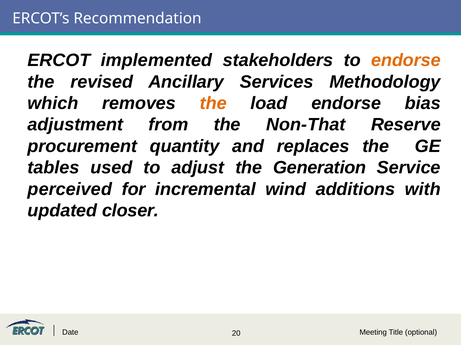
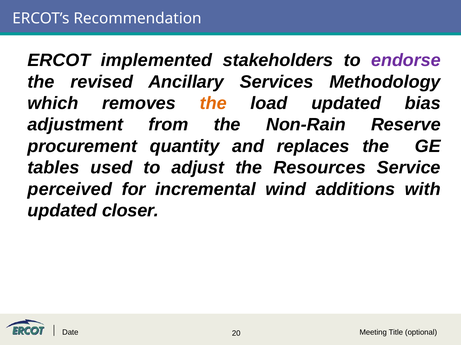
endorse colour: orange -> purple (406, 60)
load endorse: endorse -> updated (346, 103)
Non-That: Non-That -> Non-Rain (306, 125)
Generation: Generation -> Resources (320, 168)
